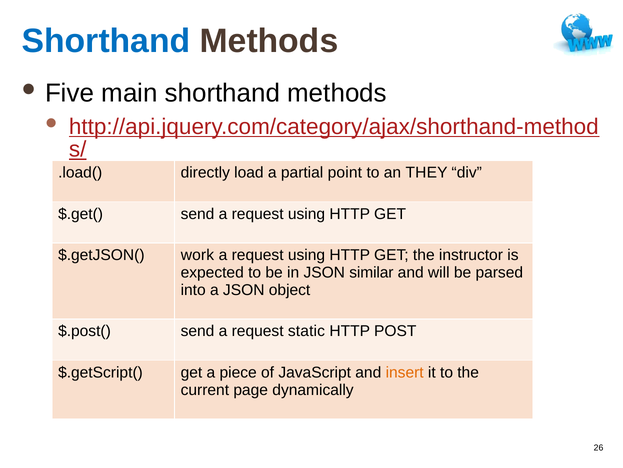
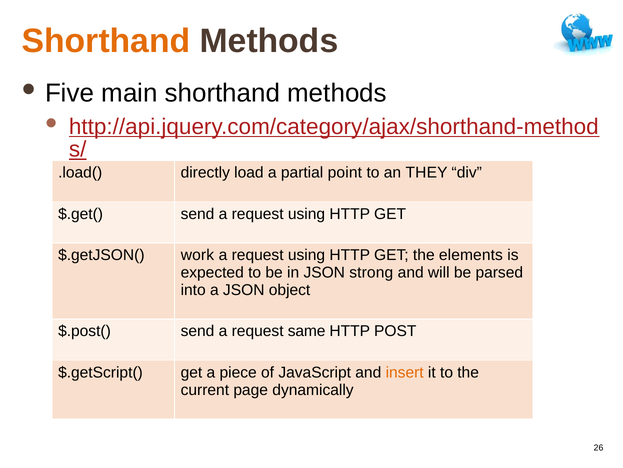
Shorthand colour: blue -> orange (106, 41)
instructor: instructor -> elements (471, 255)
similar: similar -> strong (371, 272)
static: static -> same (307, 331)
